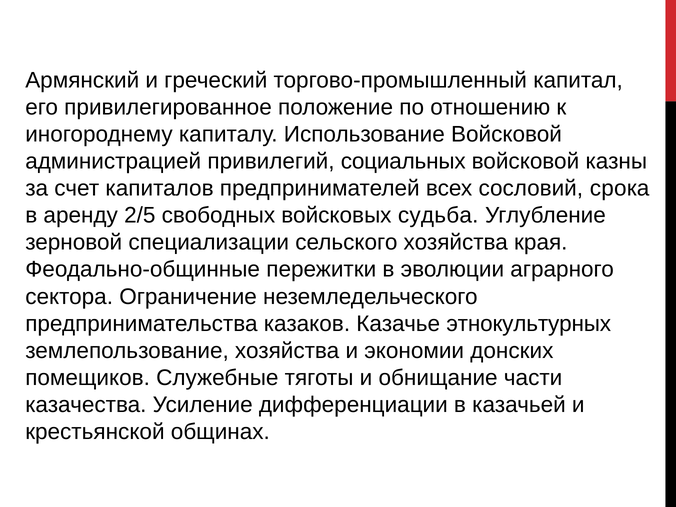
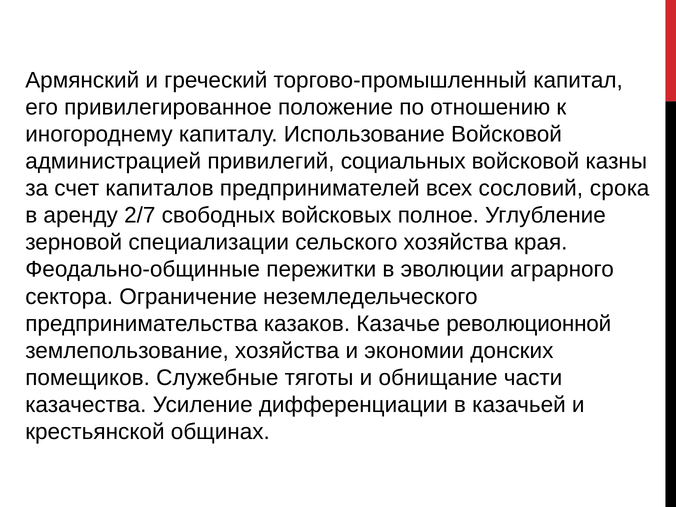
2/5: 2/5 -> 2/7 (140, 215)
судьба: судьба -> полное (438, 215)
этнокультурных: этнокультурных -> революционной (529, 324)
